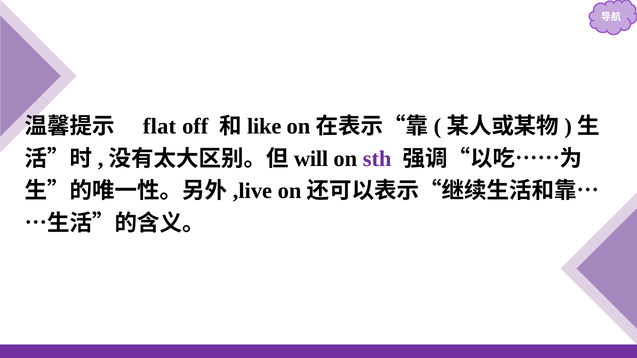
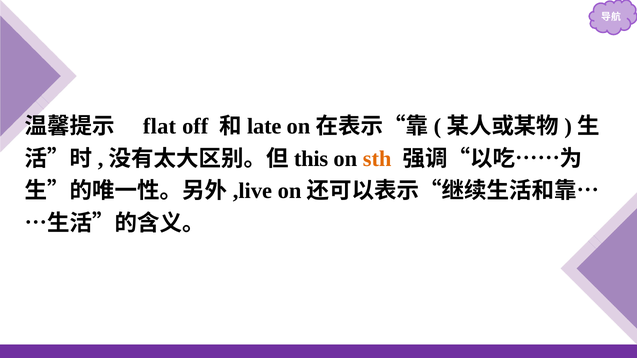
like: like -> late (264, 126)
will: will -> this (311, 159)
sth colour: purple -> orange (377, 159)
